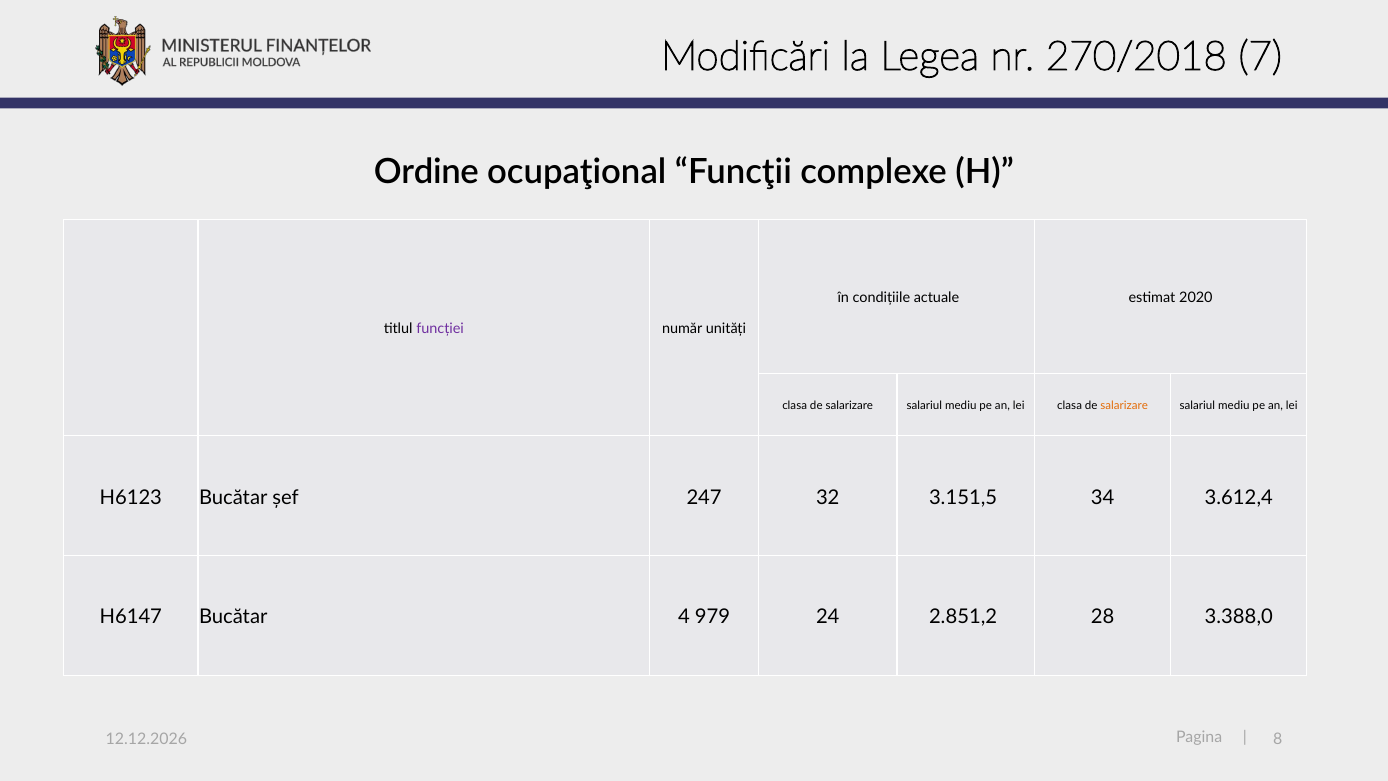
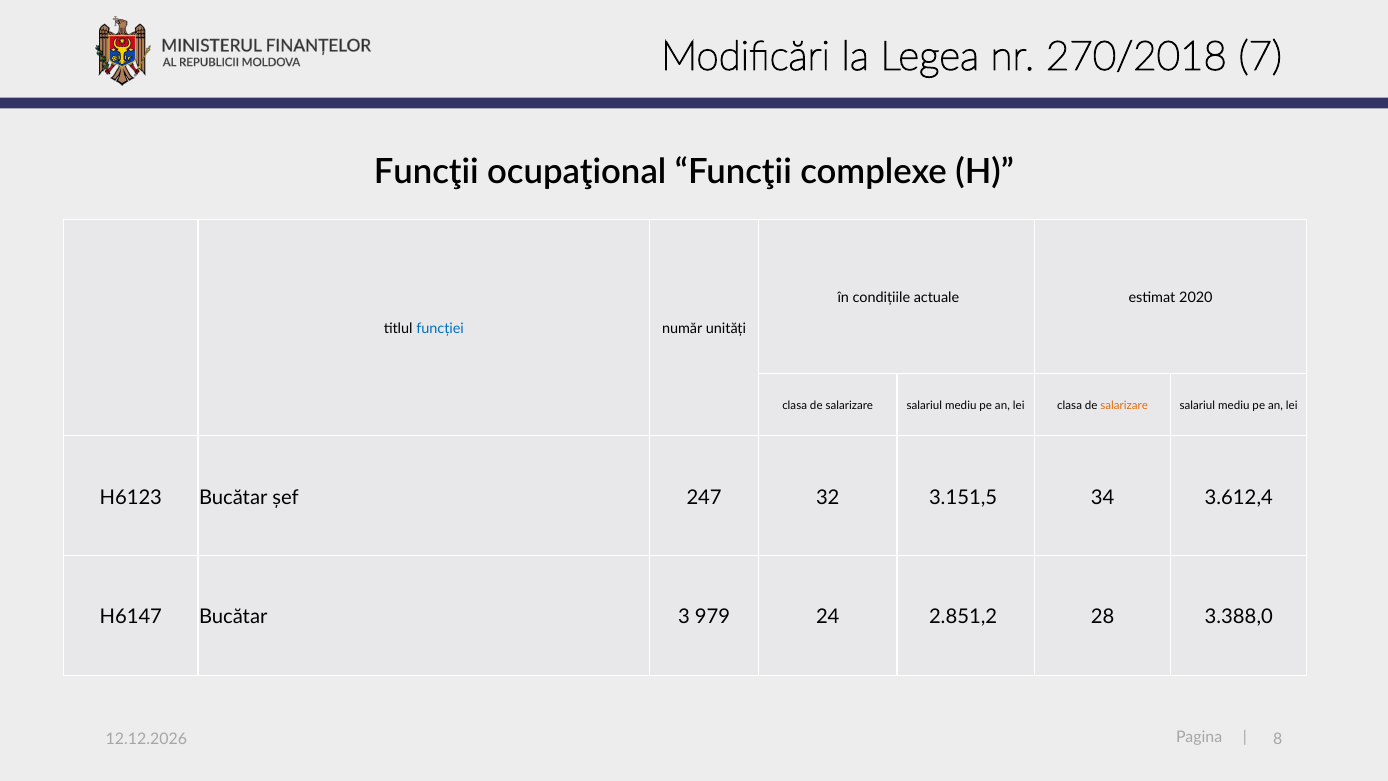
Ordine: Ordine -> Funcţii (426, 172)
funcției colour: purple -> blue (440, 329)
4: 4 -> 3 (684, 617)
